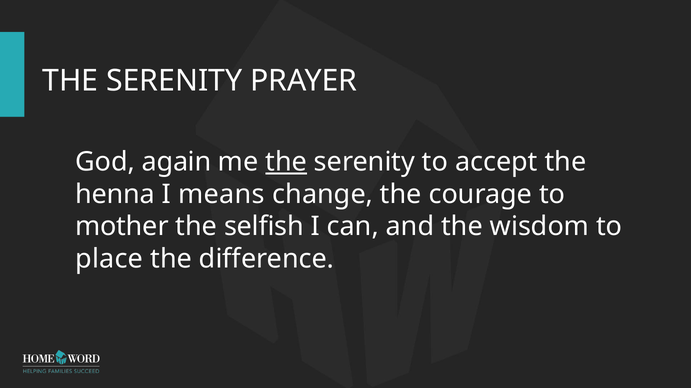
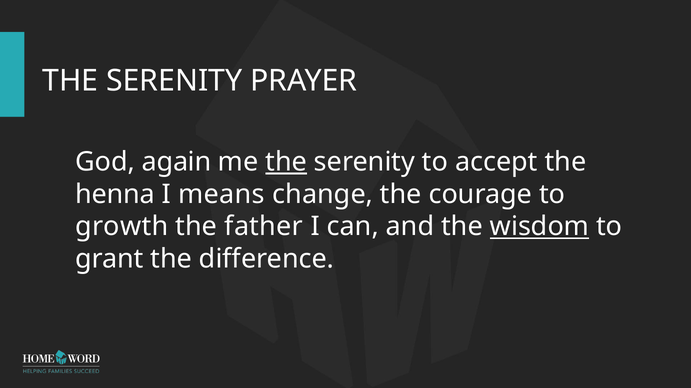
mother: mother -> growth (122, 227)
selfish: selfish -> father (264, 227)
wisdom underline: none -> present (540, 227)
place: place -> grant (109, 259)
